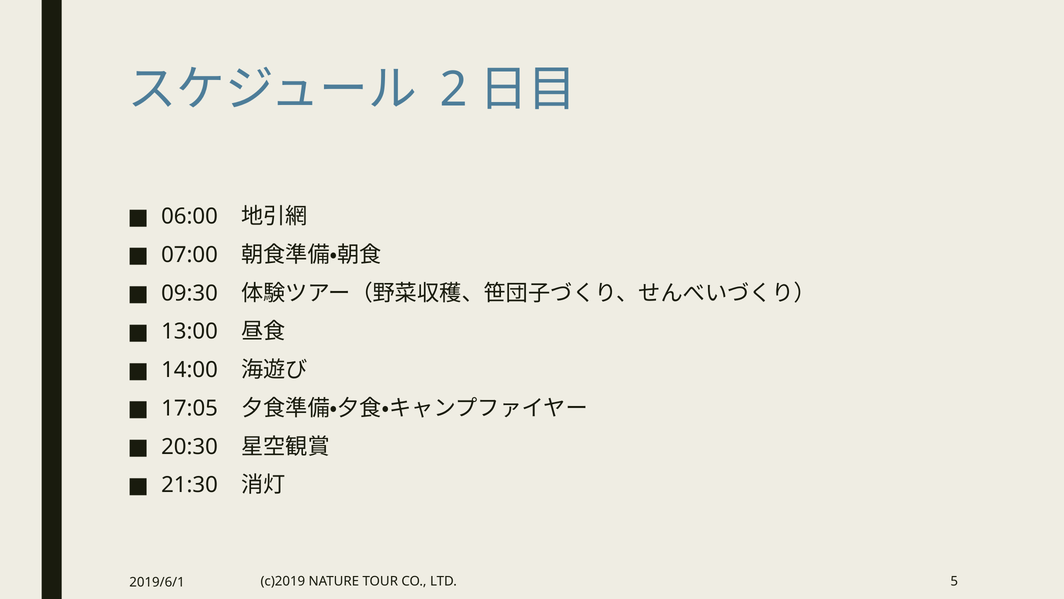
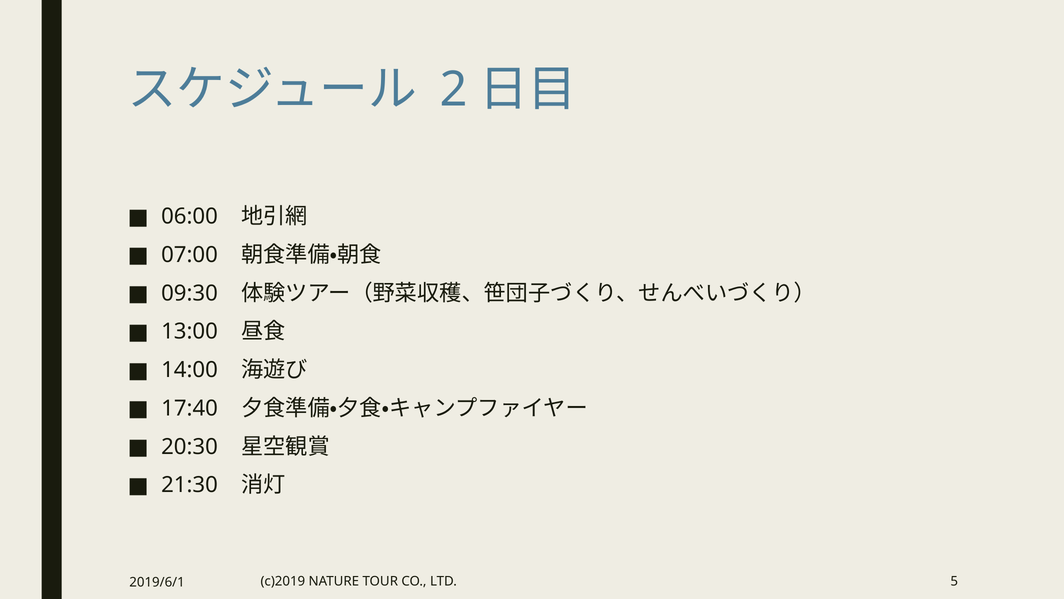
17:05: 17:05 -> 17:40 (190, 408)
